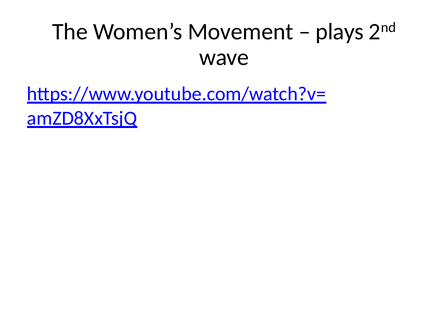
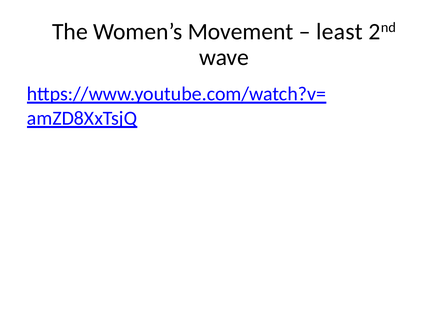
plays: plays -> least (339, 32)
